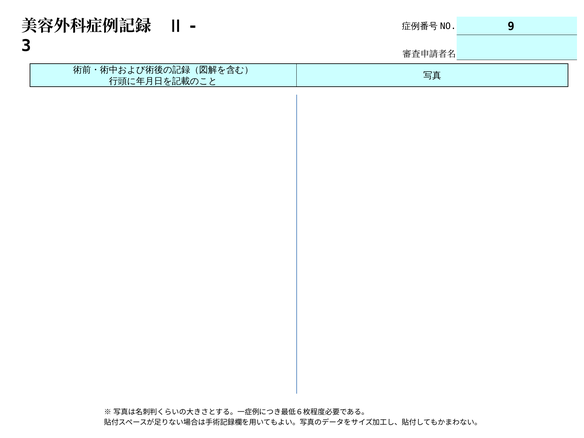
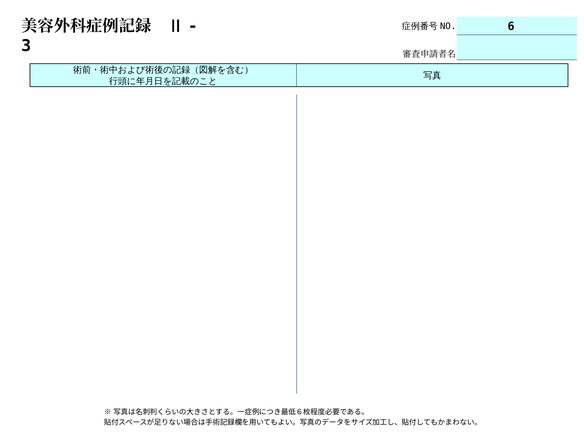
9: 9 -> 6 (511, 26)
